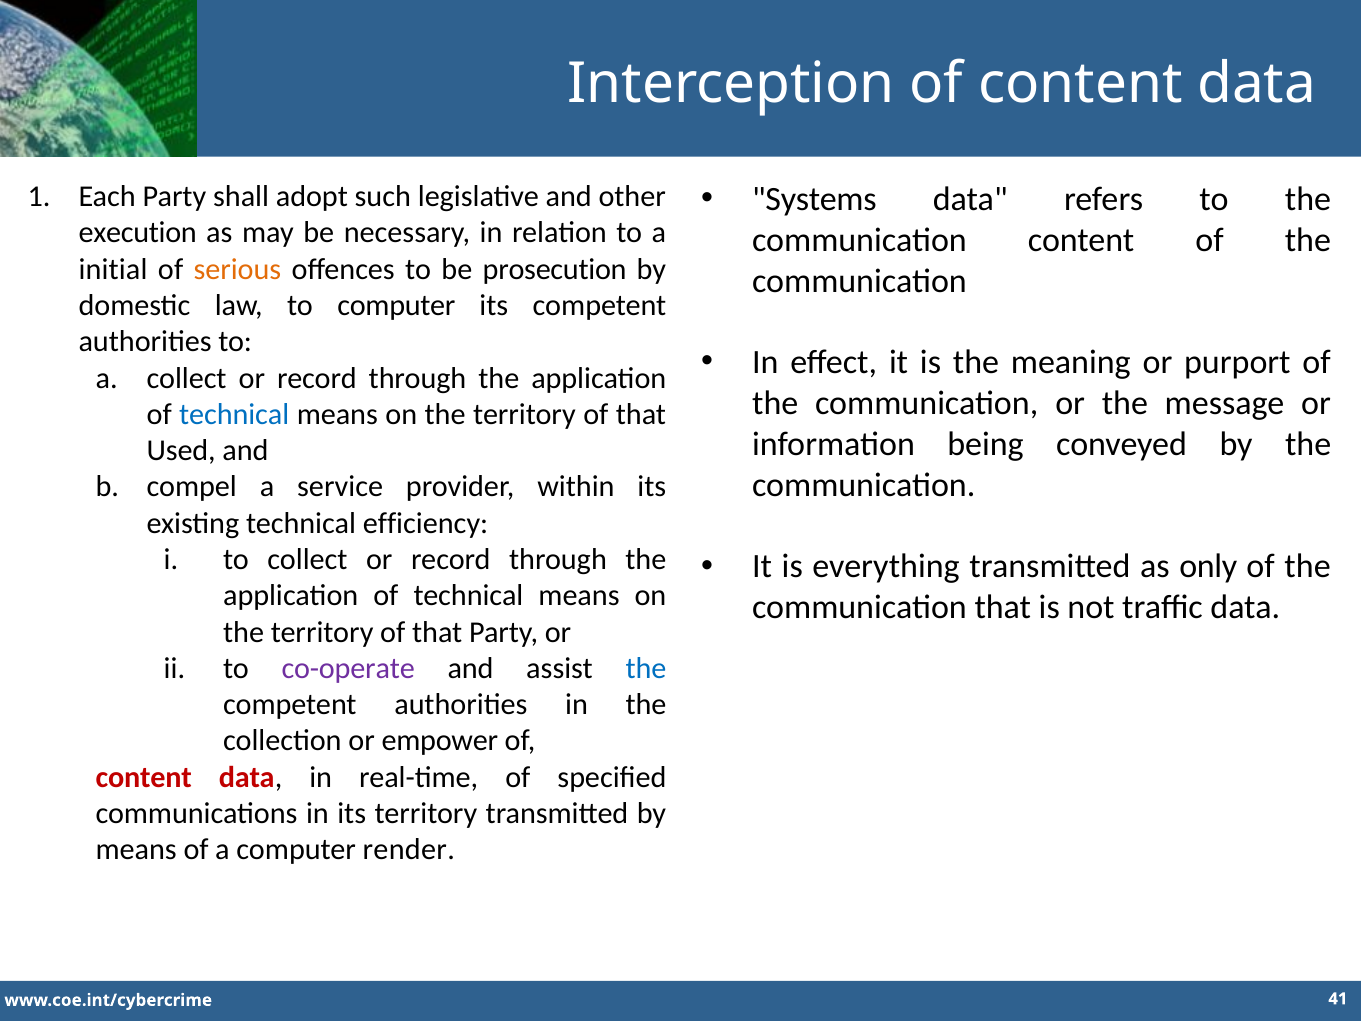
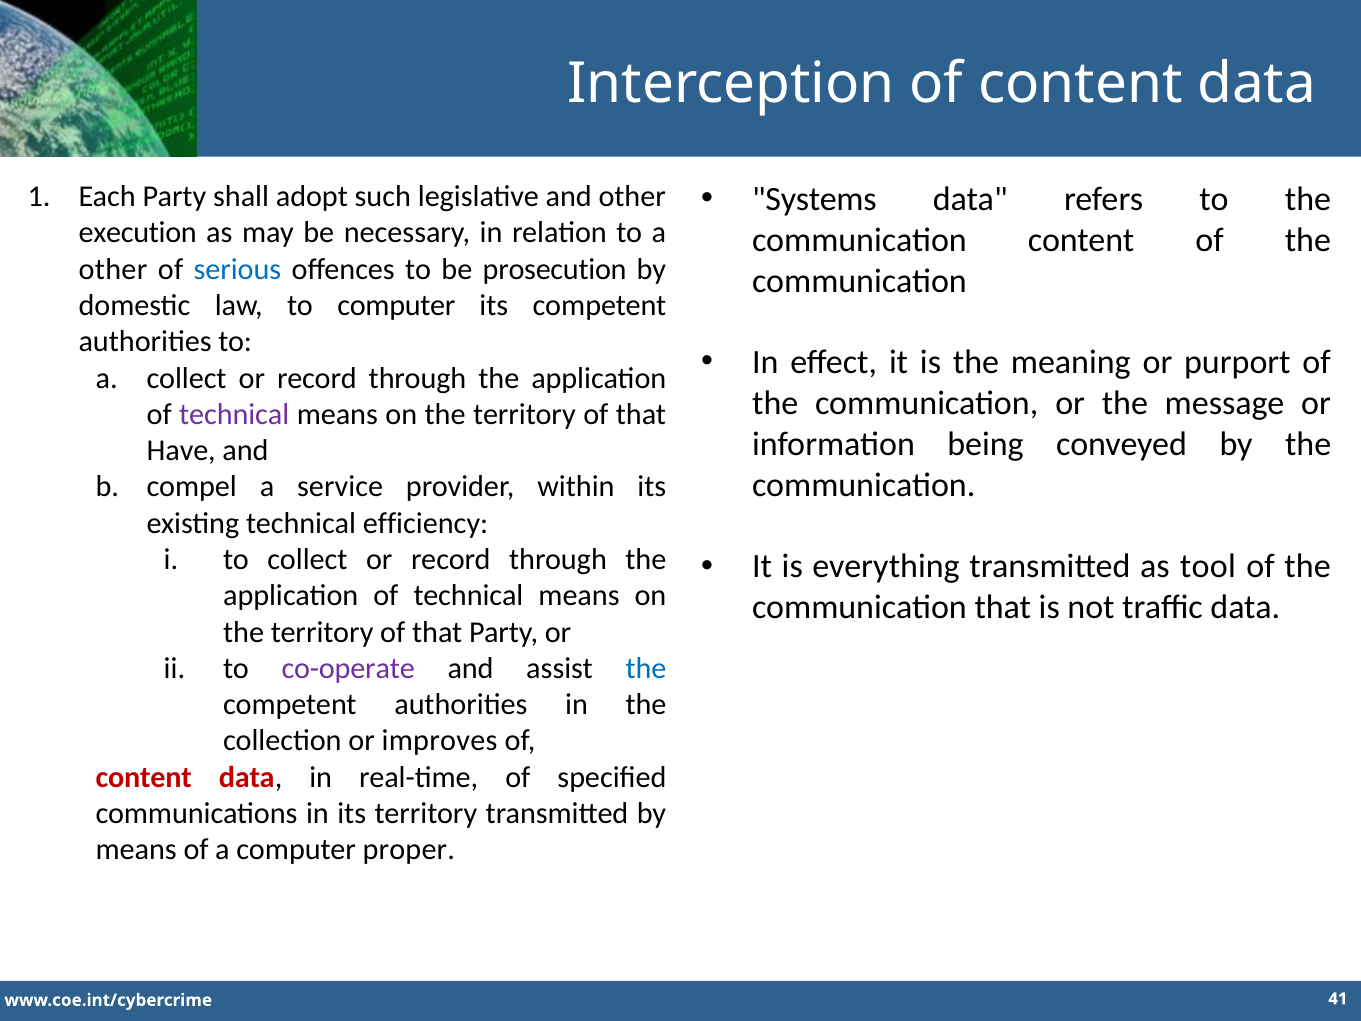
initial: initial -> other (113, 269)
serious colour: orange -> blue (237, 269)
technical colour: blue -> purple (234, 414)
Used: Used -> Have (181, 451)
only: only -> tool (1208, 567)
empower: empower -> improves (440, 741)
render: render -> proper (409, 850)
